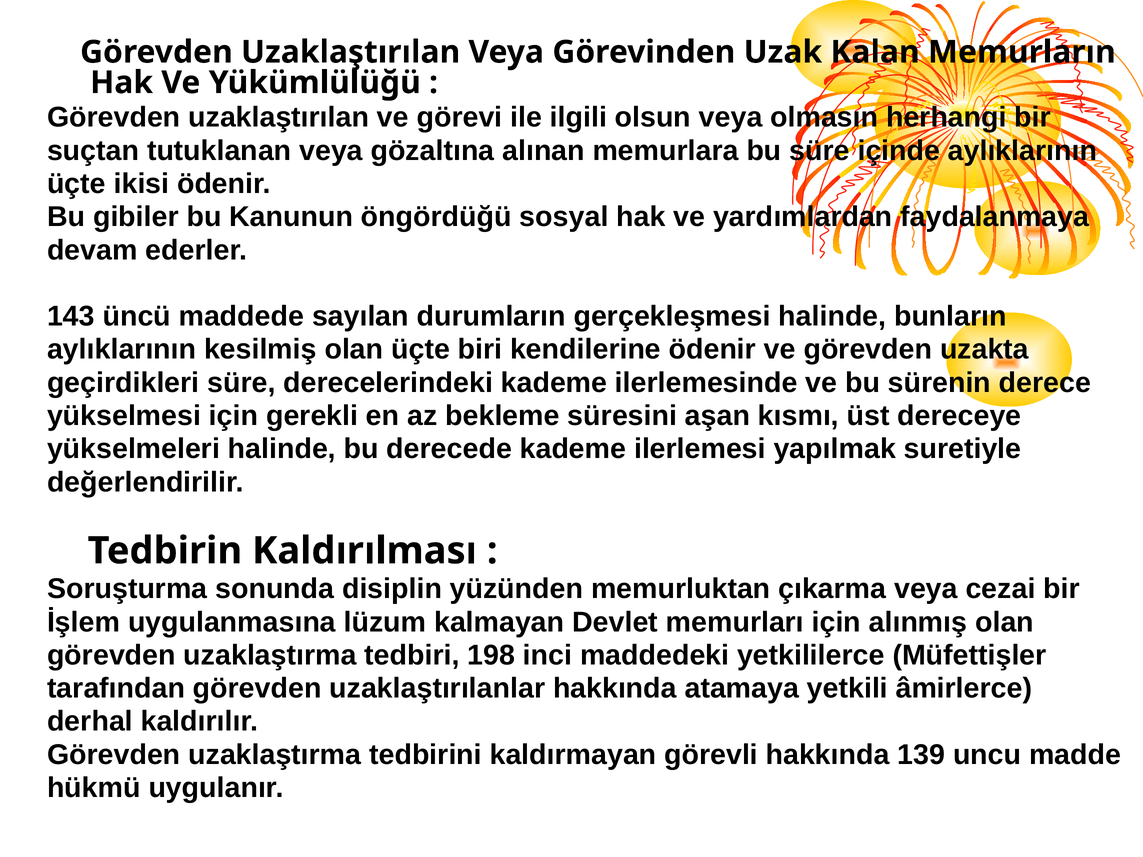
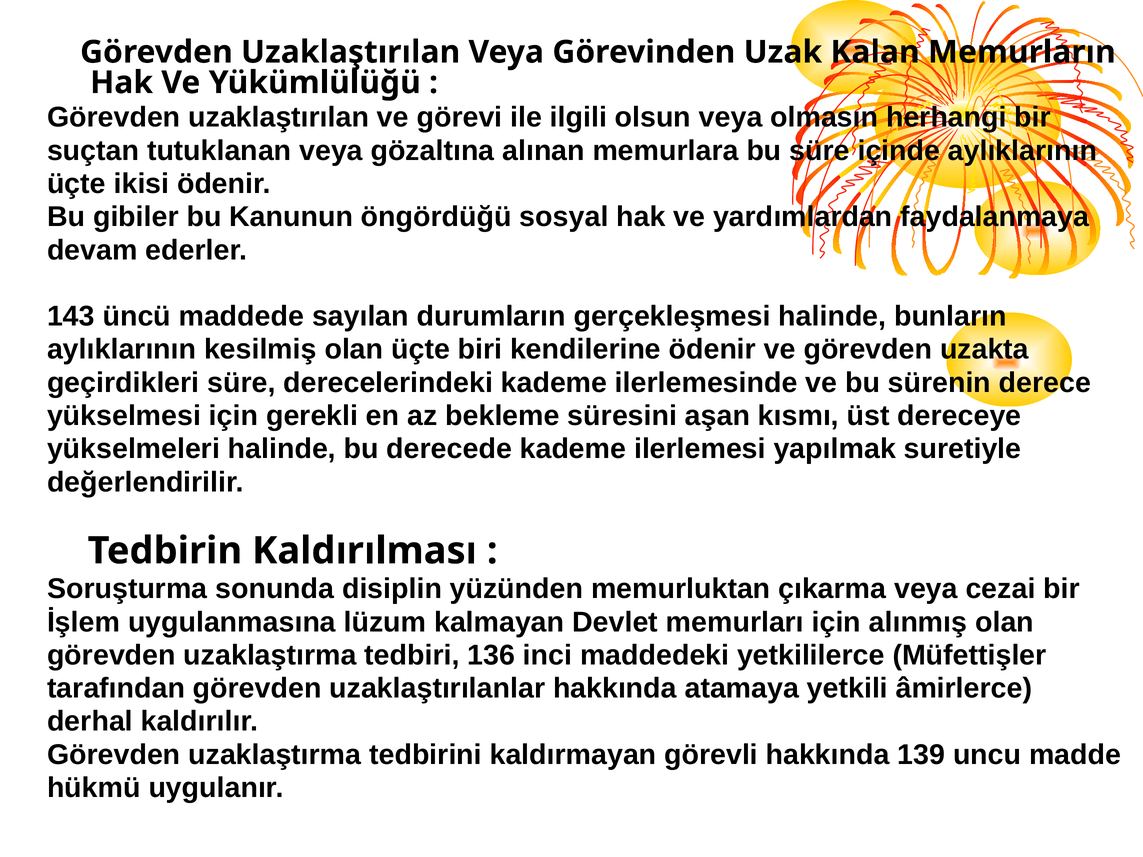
198: 198 -> 136 (491, 655)
